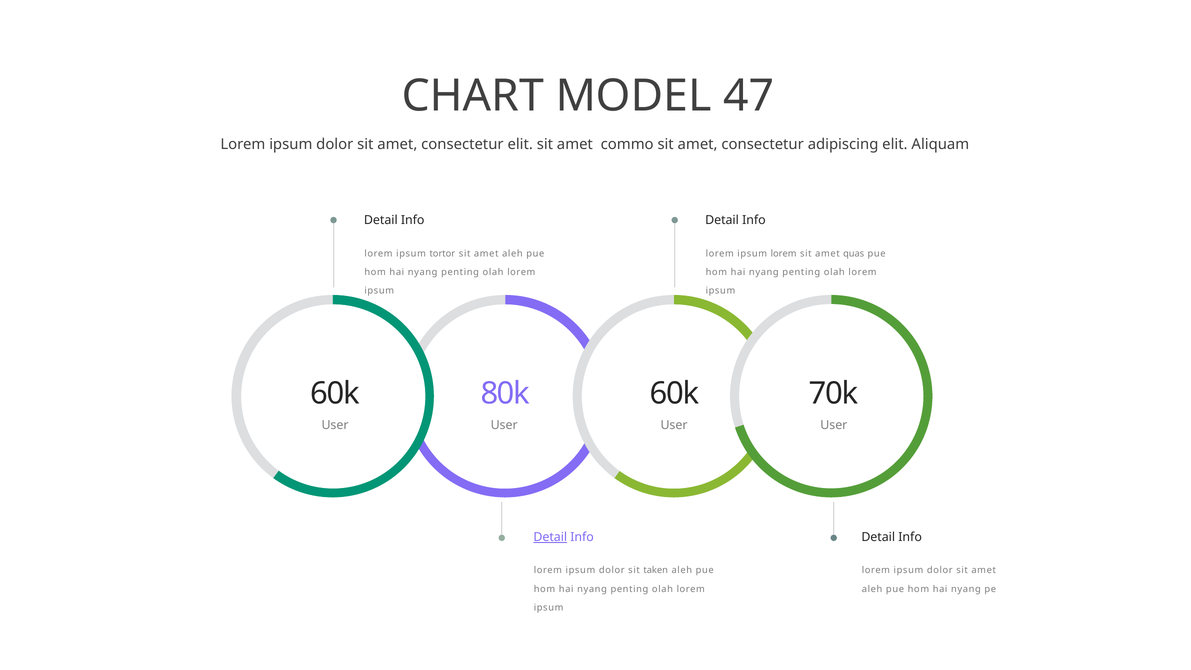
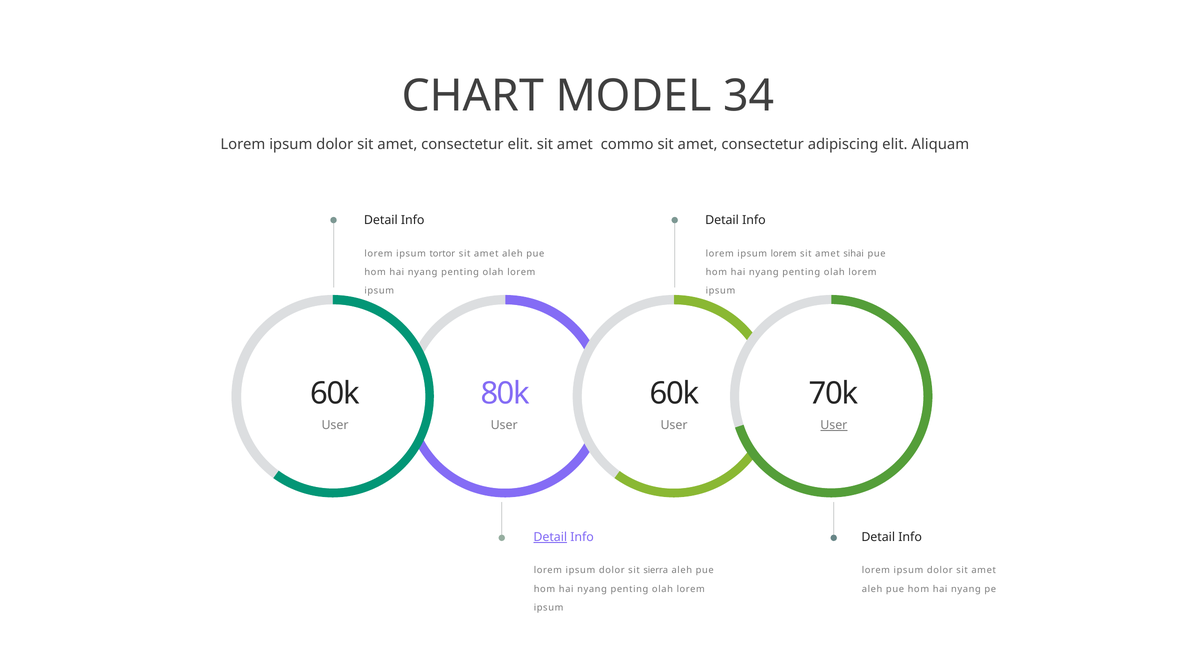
47: 47 -> 34 (749, 96)
quas: quas -> sihai (854, 254)
User underline: none -> present (834, 425)
taken: taken -> sierra (656, 570)
